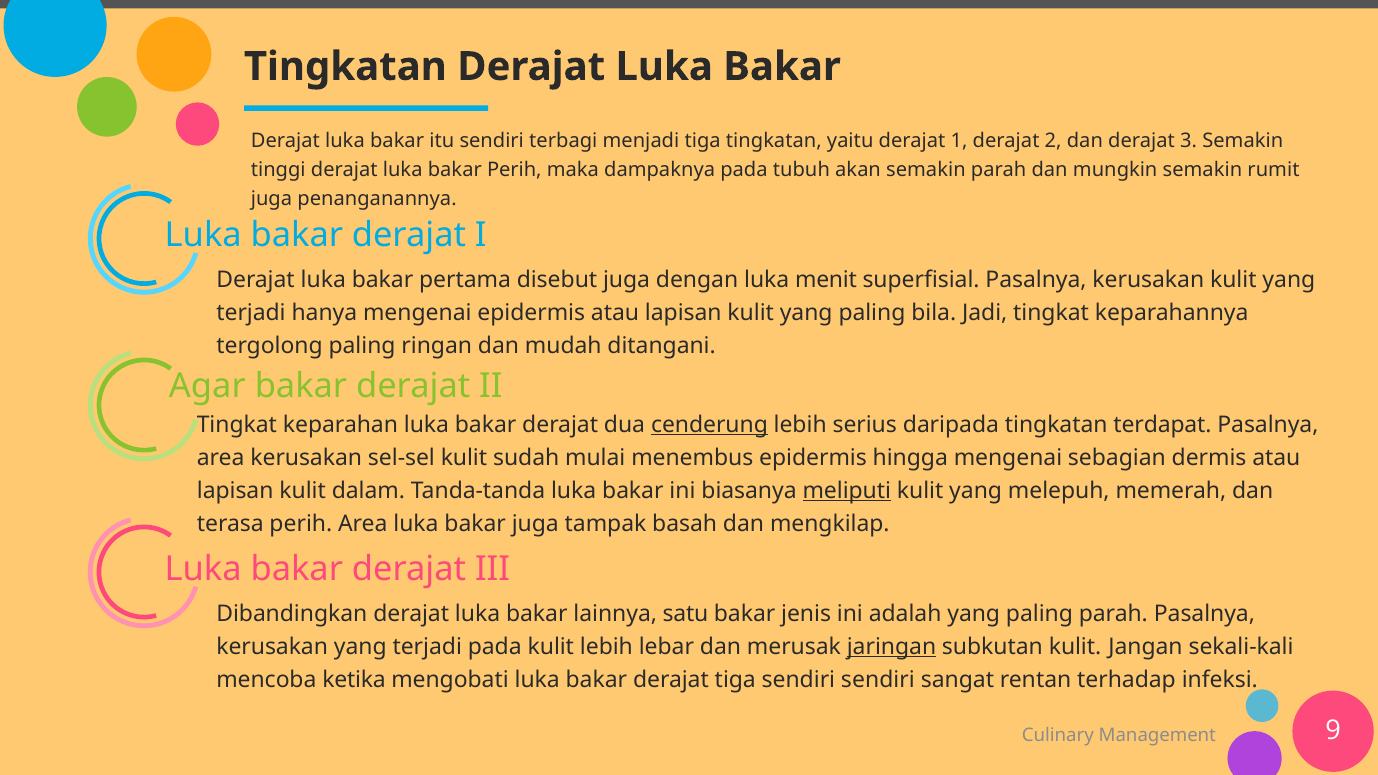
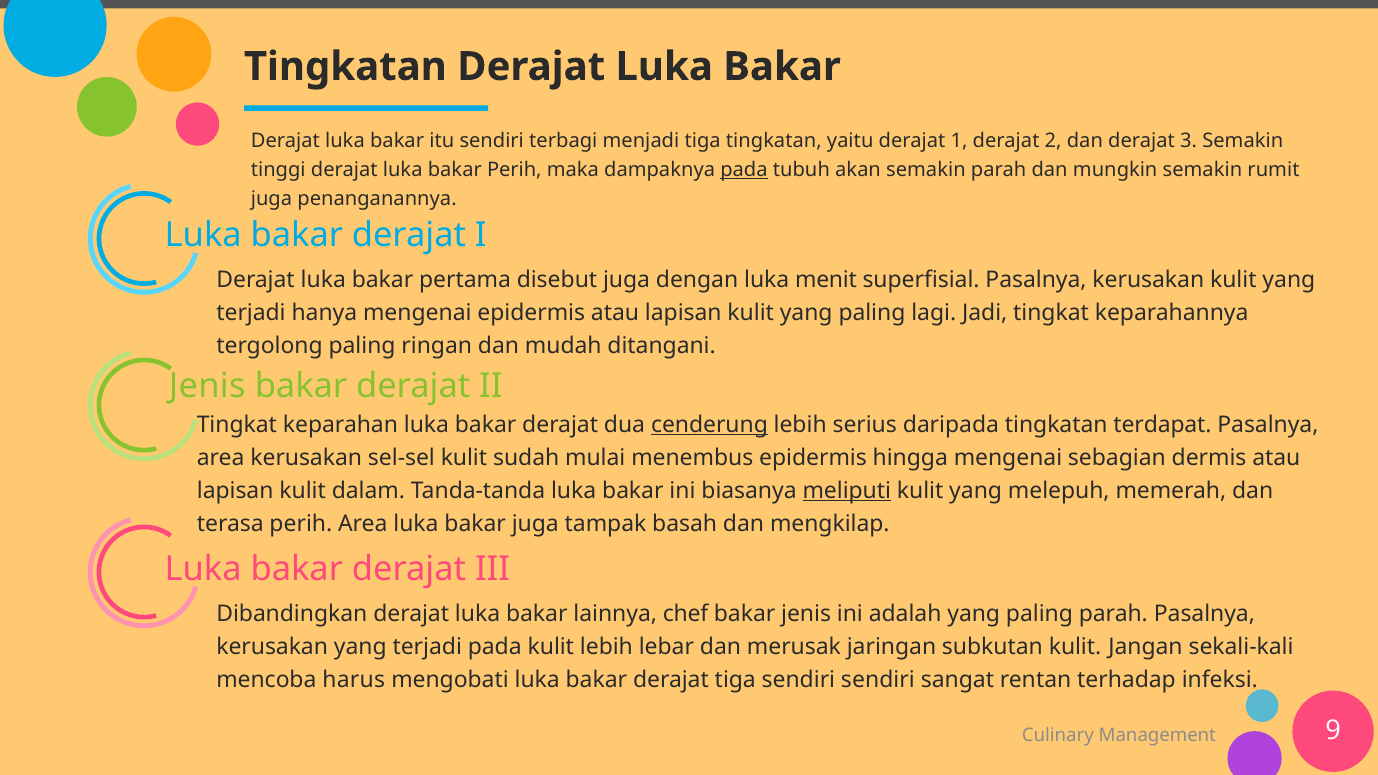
pada underline: none -> present (744, 170)
bila: bila -> lagi (934, 313)
Agar: Agar -> Jenis (207, 387)
satu: satu -> chef (686, 614)
jaringan underline: present -> none (891, 647)
ketika: ketika -> harus (354, 680)
